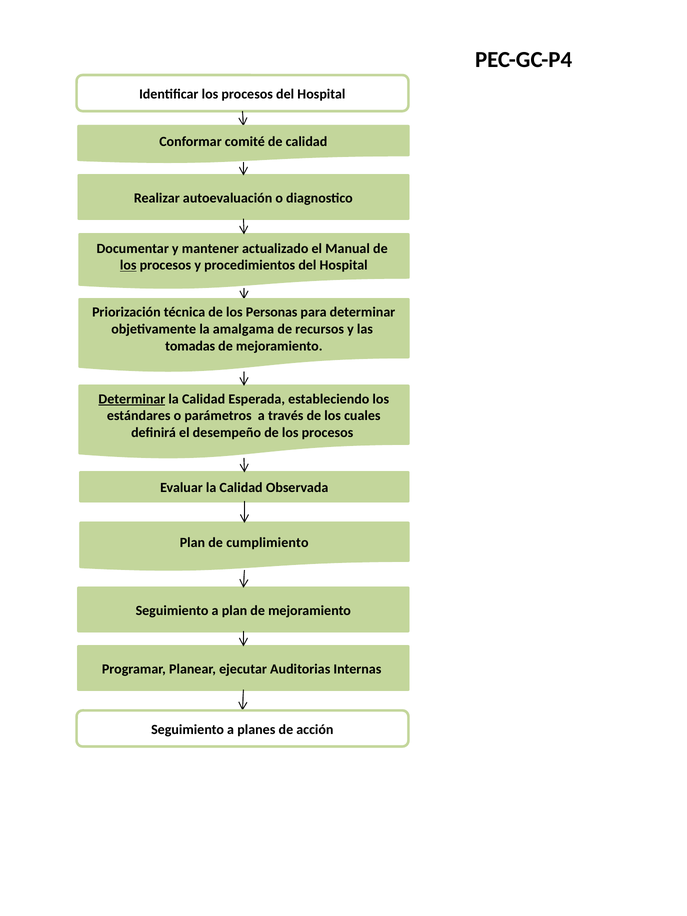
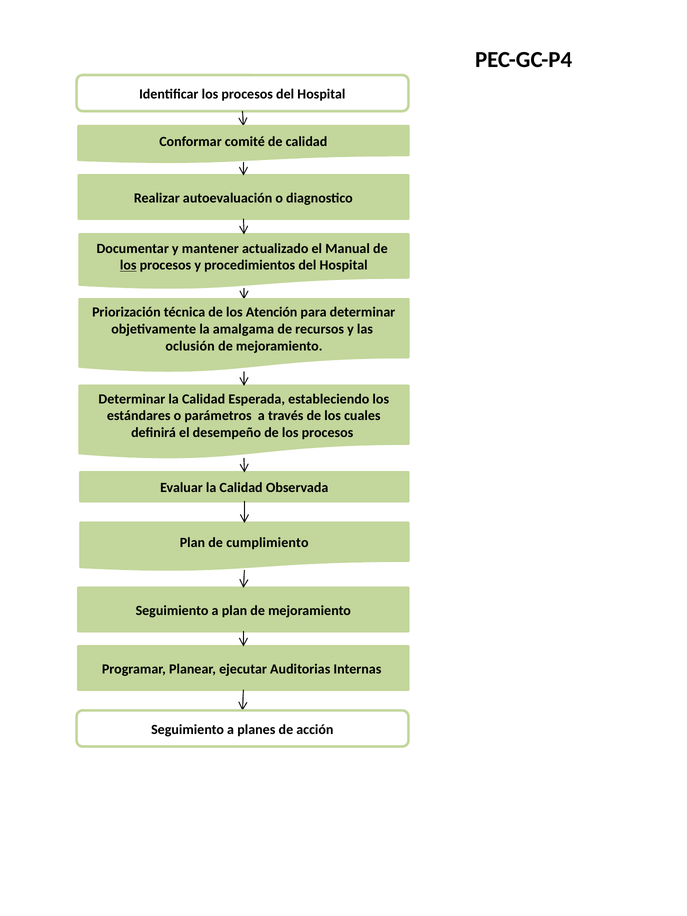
Personas: Personas -> Atención (272, 312)
tomadas: tomadas -> oclusión (190, 346)
Determinar underline: present -> none (132, 399)
